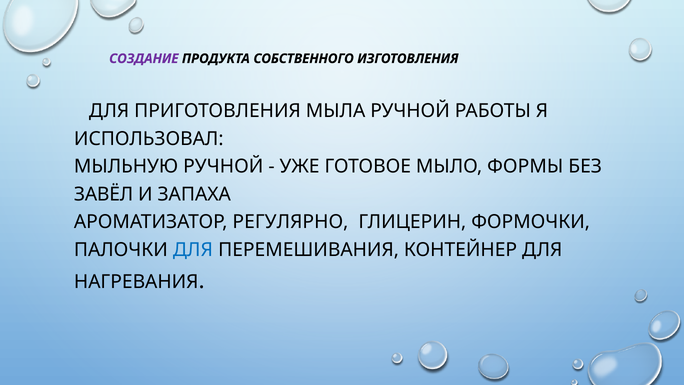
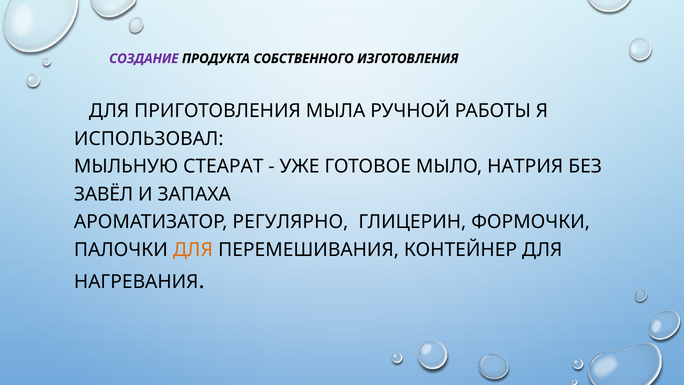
МЫЛЬНУЮ РУЧНОЙ: РУЧНОЙ -> СТЕАРАТ (223, 166)
ФОРМЫ: ФОРМЫ -> НАТРИЯ (525, 166)
ДЛЯ colour: blue -> orange (193, 250)
